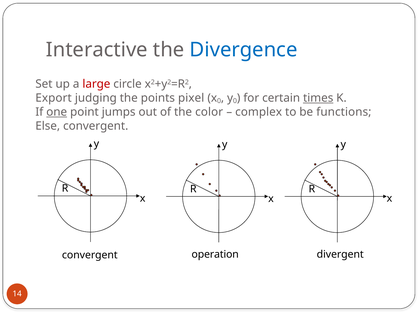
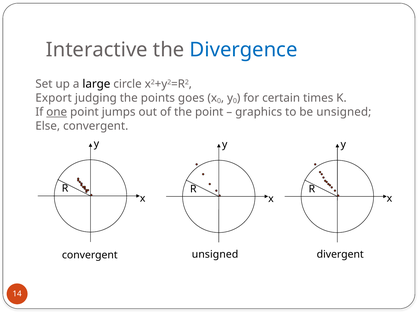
large colour: red -> black (96, 84)
pixel: pixel -> goes (191, 98)
times underline: present -> none (318, 98)
the color: color -> point (209, 112)
complex: complex -> graphics (259, 112)
be functions: functions -> unsigned (344, 112)
convergent operation: operation -> unsigned (215, 255)
